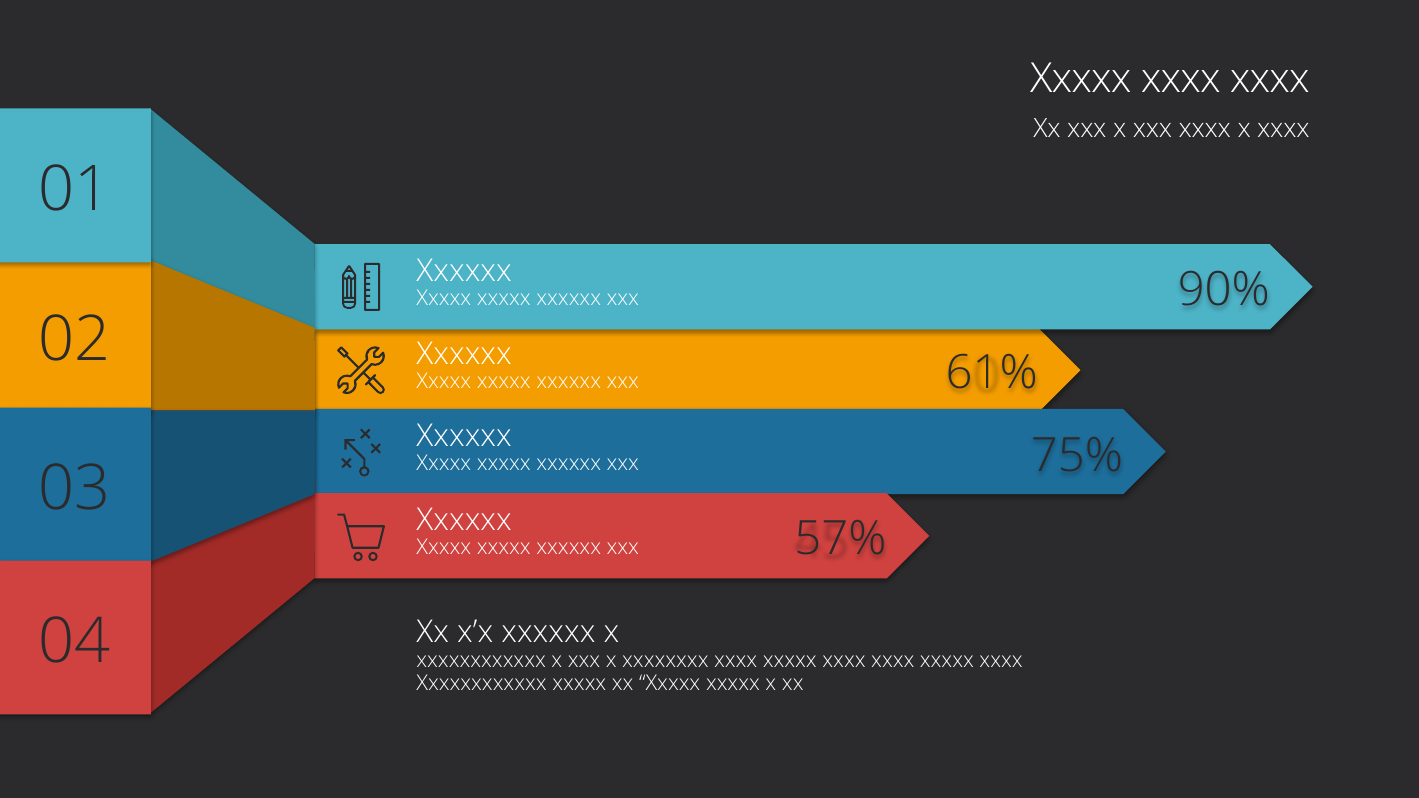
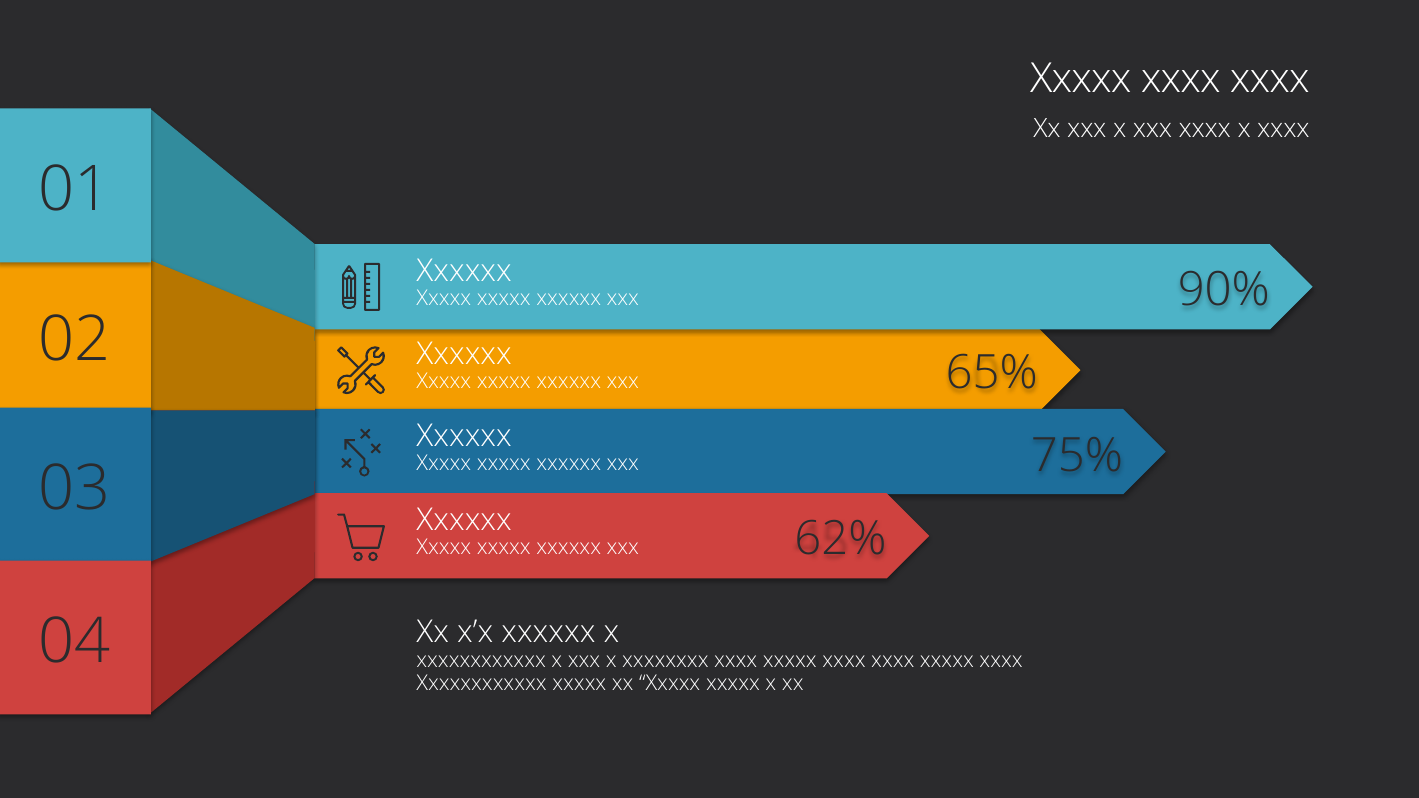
61%: 61% -> 65% (992, 373)
57%: 57% -> 62% (841, 539)
